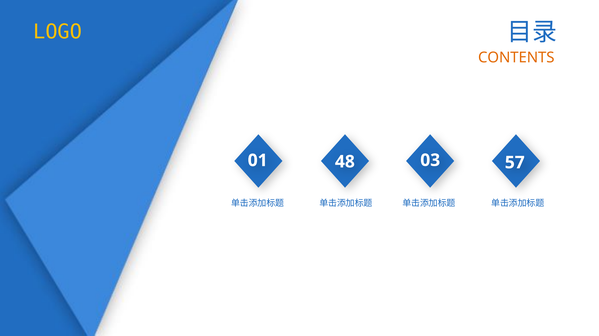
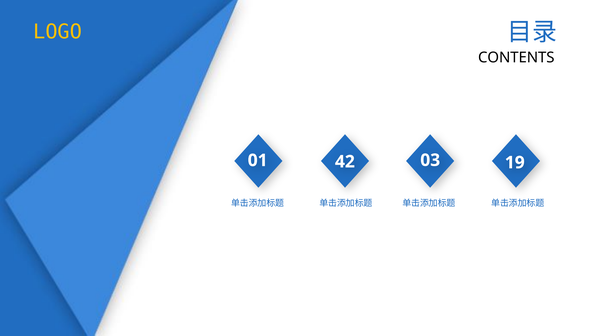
CONTENTS colour: orange -> black (516, 57)
48: 48 -> 42 (345, 161)
57: 57 -> 19 (515, 162)
